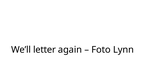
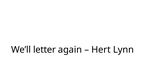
Foto: Foto -> Hert (101, 49)
